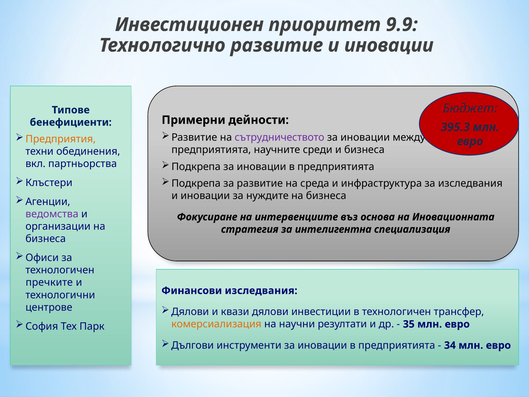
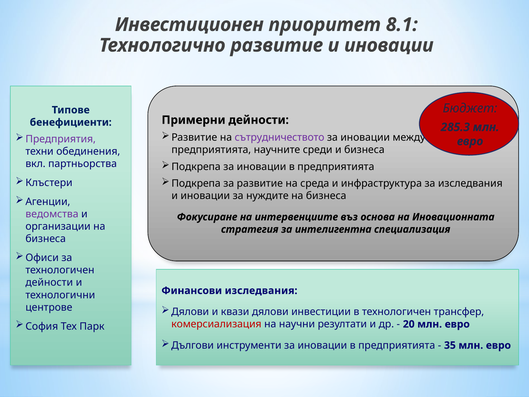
9.9: 9.9 -> 8.1 (402, 25)
395.3: 395.3 -> 285.3 (455, 127)
Предприятия colour: orange -> purple (61, 139)
пречките: пречките -> дейности (49, 282)
комерсиализация colour: orange -> red (216, 324)
35: 35 -> 20 (409, 324)
34: 34 -> 35 (450, 345)
